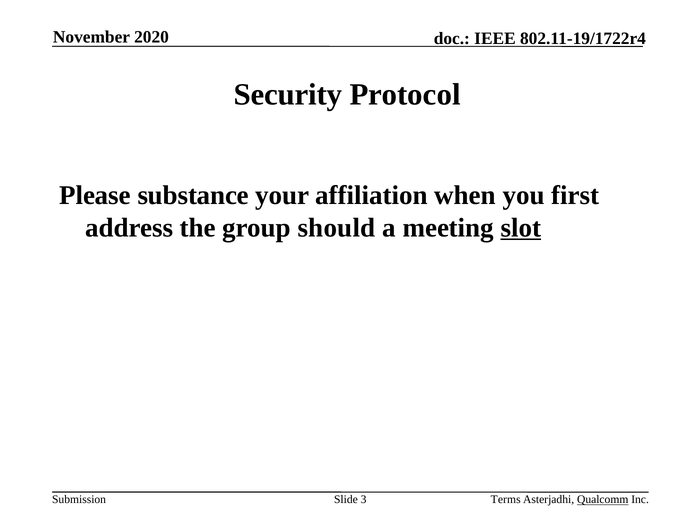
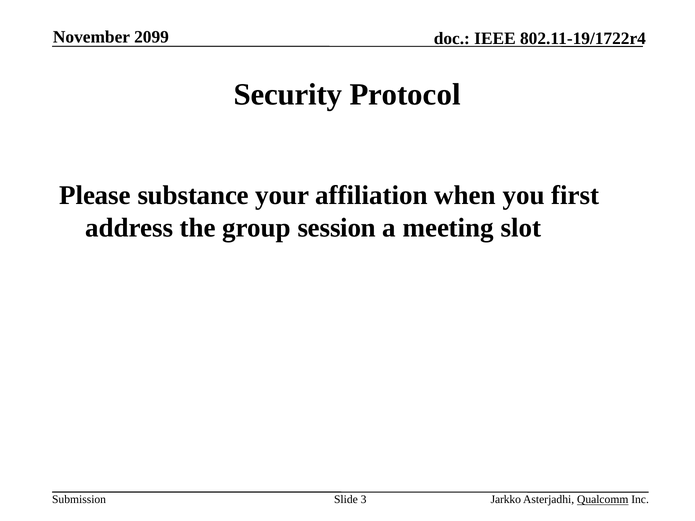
2020: 2020 -> 2099 (152, 37)
should: should -> session (337, 228)
slot underline: present -> none (521, 228)
Terms: Terms -> Jarkko (506, 500)
